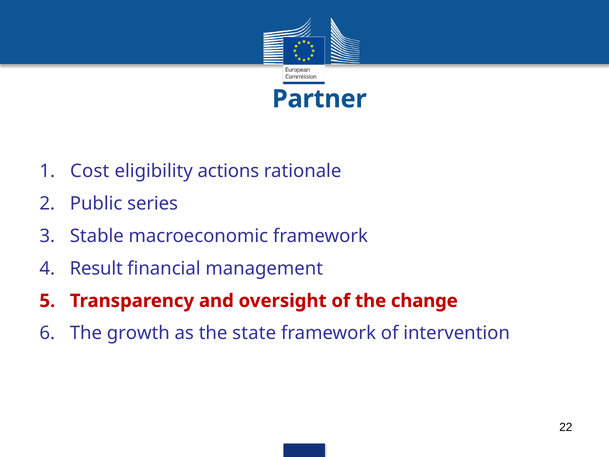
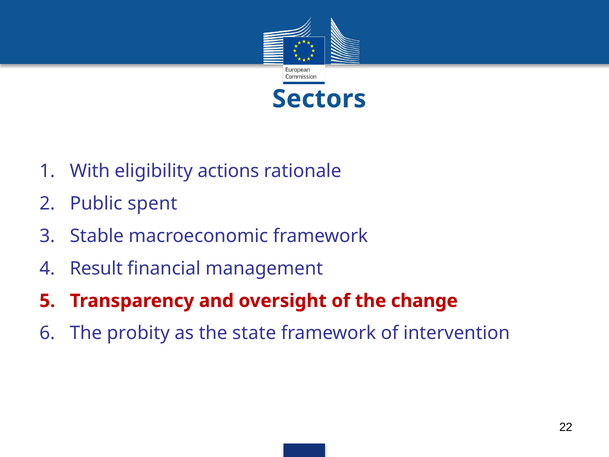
Partner: Partner -> Sectors (319, 99)
Cost: Cost -> With (90, 171)
series: series -> spent (152, 203)
growth: growth -> probity (138, 333)
